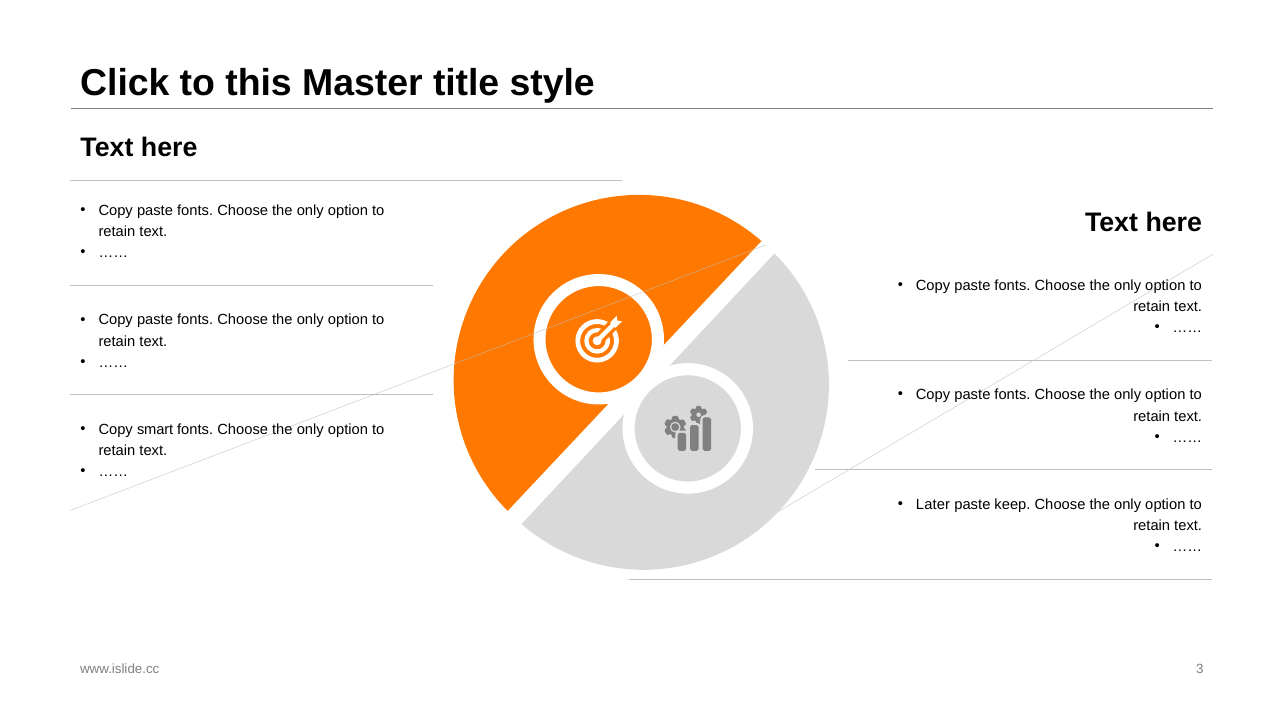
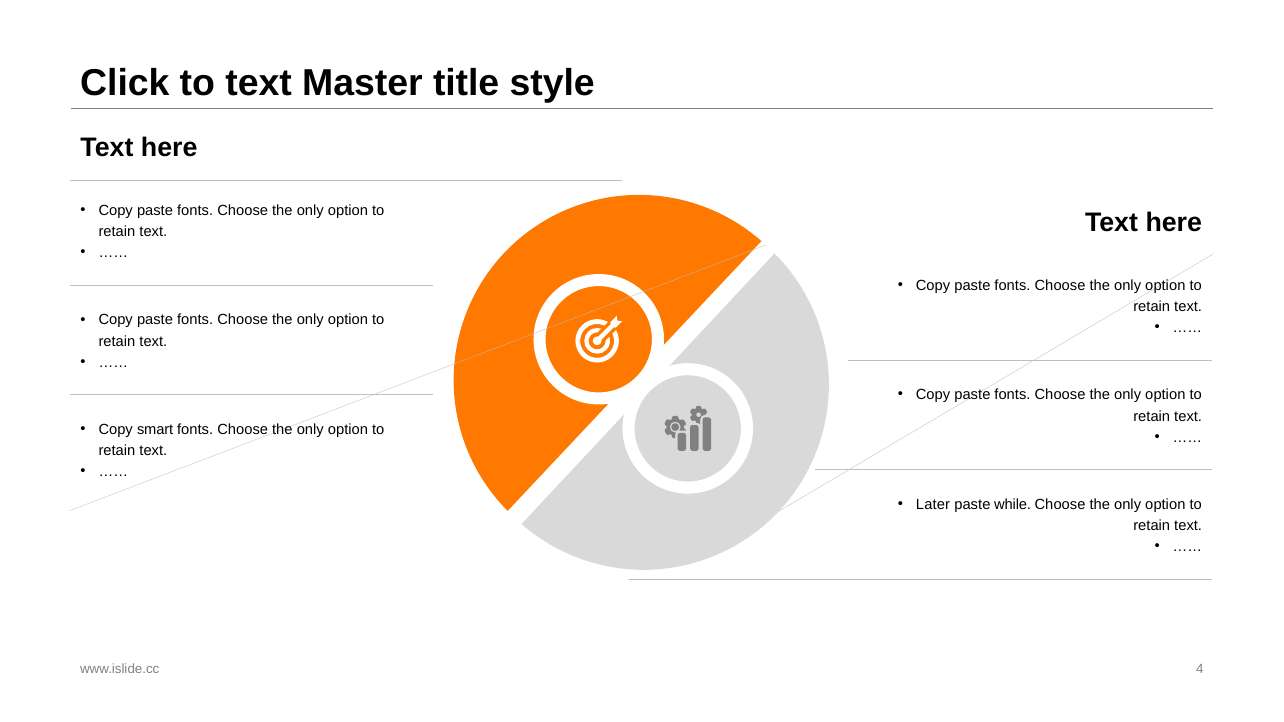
to this: this -> text (259, 83)
keep: keep -> while (1013, 505)
3: 3 -> 4 (1200, 669)
